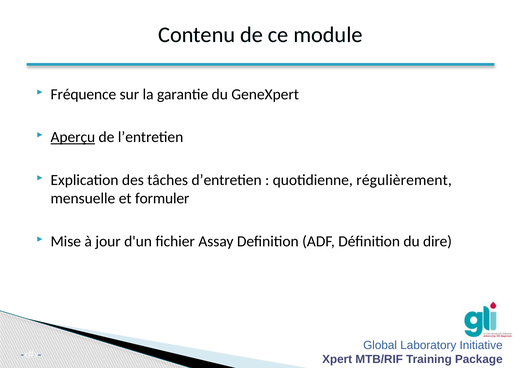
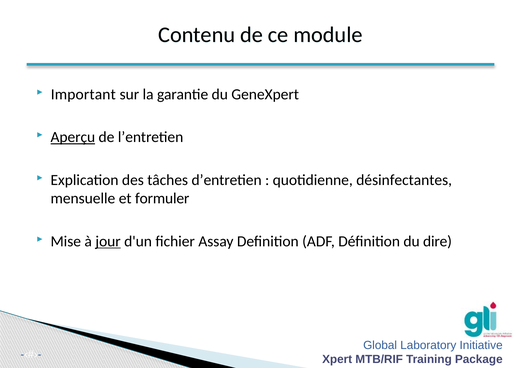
Fréquence: Fréquence -> Important (83, 94)
régulièrement: régulièrement -> désinfectantes (404, 180)
jour underline: none -> present (108, 241)
